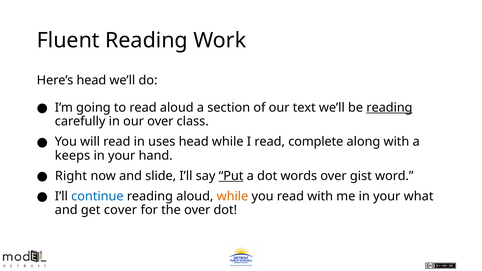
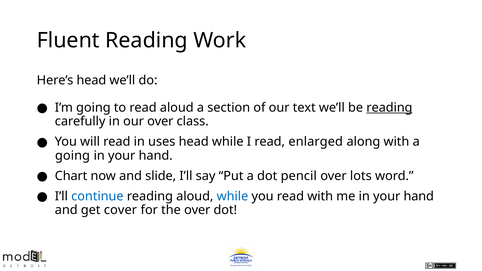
complete: complete -> enlarged (316, 142)
keeps: keeps -> going (72, 156)
Right: Right -> Chart (71, 176)
Put underline: present -> none (231, 176)
words: words -> pencil (299, 176)
gist: gist -> lots (361, 176)
while colour: orange -> blue (232, 196)
me in your what: what -> hand (419, 196)
